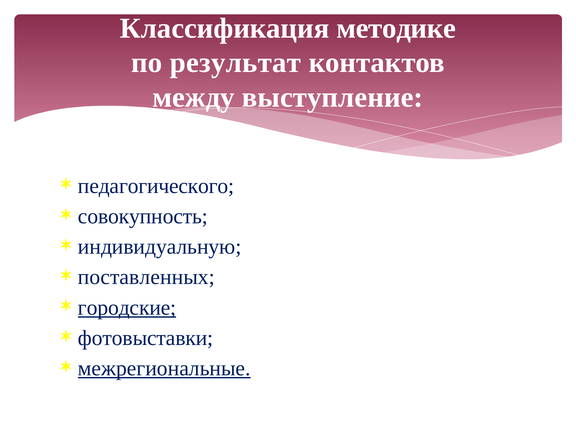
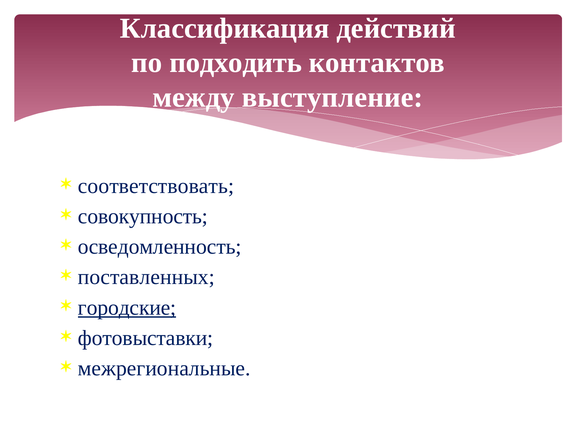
методике: методике -> действий (396, 28)
результат: результат -> подходить (236, 63)
педагогического: педагогического -> соответствовать (156, 186)
индивидуальную: индивидуальную -> осведомленность (160, 247)
межрегиональные underline: present -> none (164, 368)
